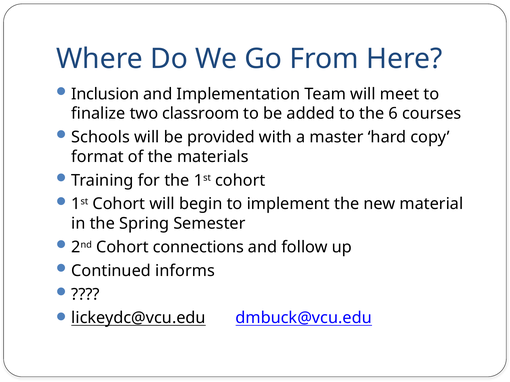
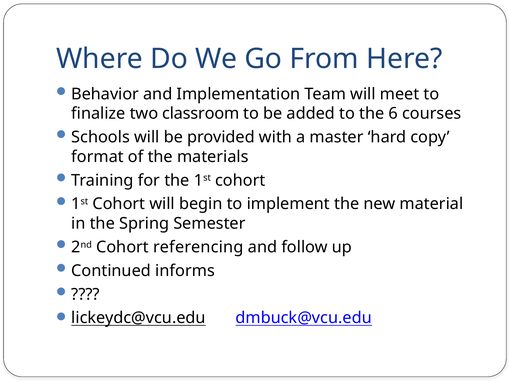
Inclusion: Inclusion -> Behavior (105, 94)
connections: connections -> referencing (198, 247)
